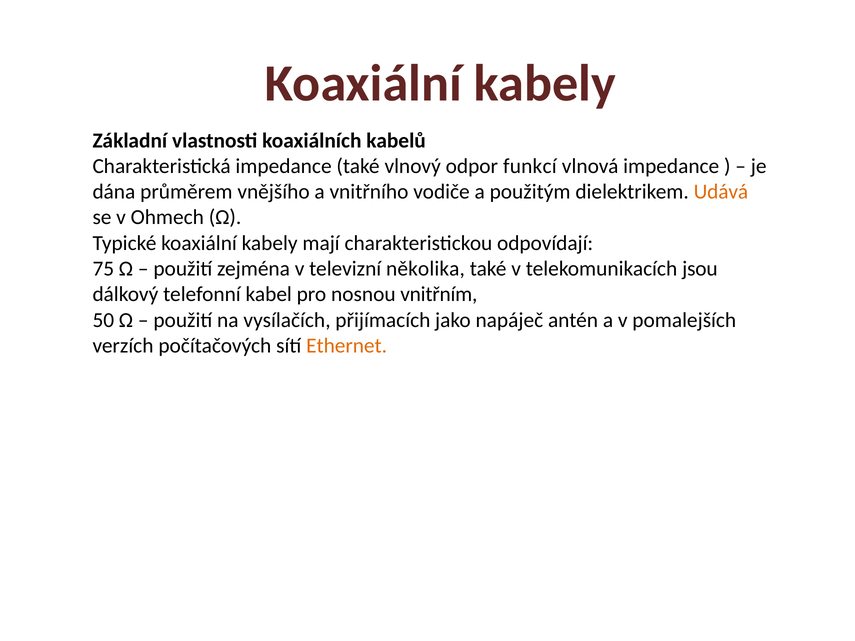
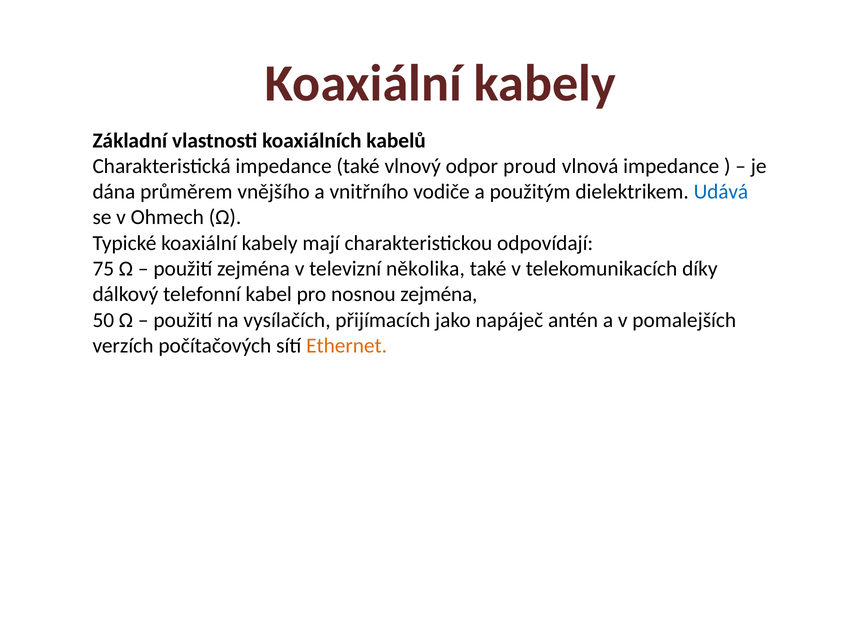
funkcí: funkcí -> proud (530, 166)
Udává colour: orange -> blue (721, 192)
jsou: jsou -> díky (700, 269)
nosnou vnitřním: vnitřním -> zejména (439, 294)
